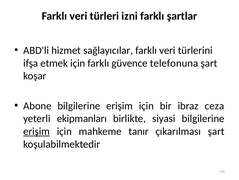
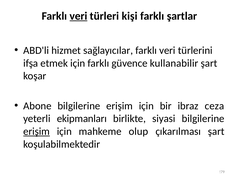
veri underline: none -> present (78, 16)
izni: izni -> kişi (130, 16)
telefonuna: telefonuna -> kullanabilir (174, 63)
tanır: tanır -> olup (138, 131)
